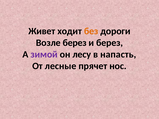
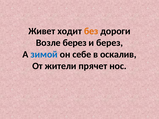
зимой colour: purple -> blue (44, 54)
лесу: лесу -> себе (82, 54)
напасть: напасть -> оскалив (118, 54)
лесные: лесные -> жители (61, 66)
